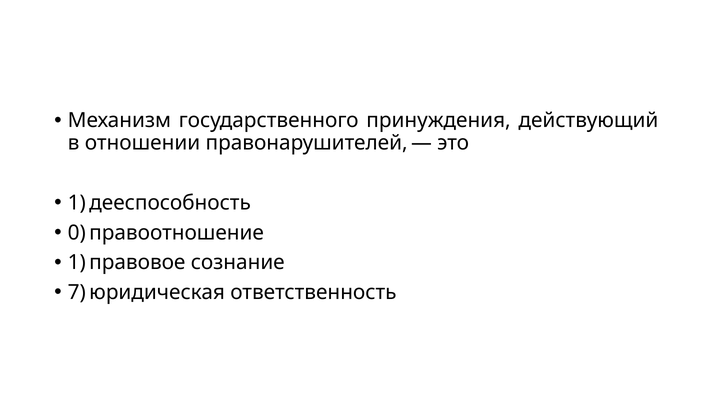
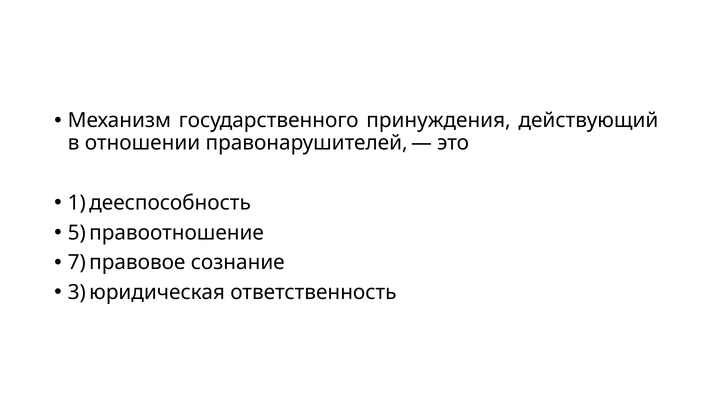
0: 0 -> 5 (77, 233)
1: 1 -> 7 (77, 263)
7: 7 -> 3 (77, 292)
